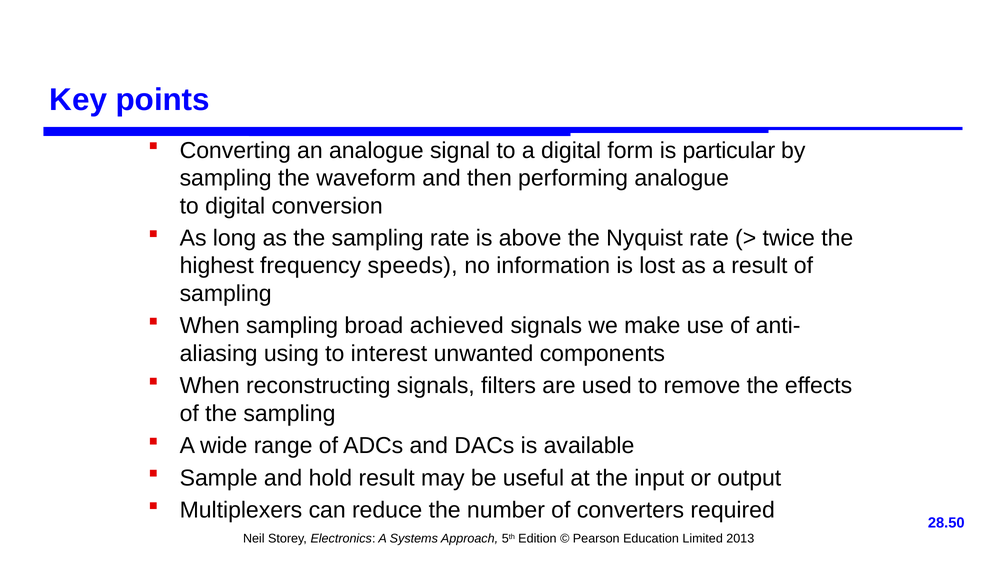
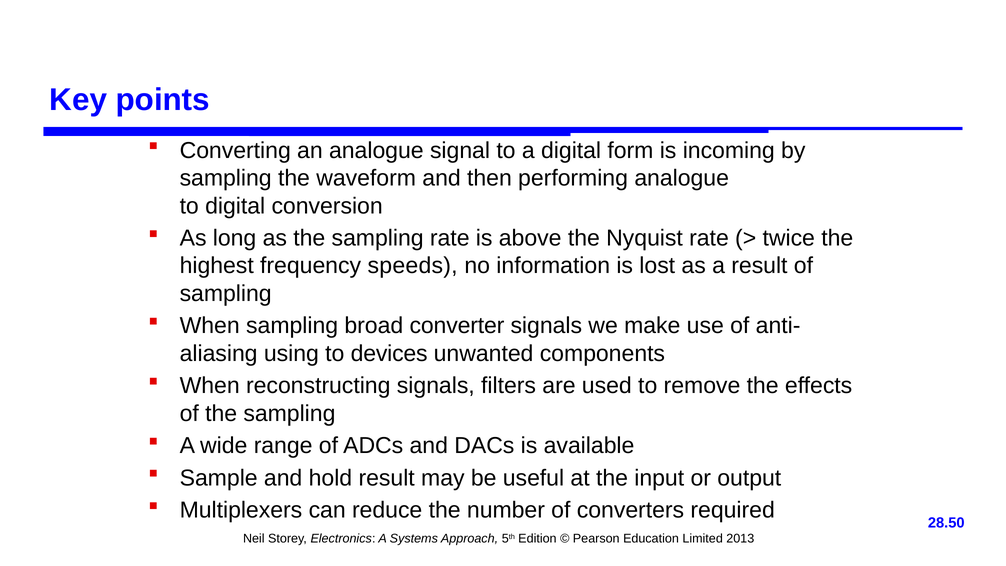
particular: particular -> incoming (729, 151)
achieved: achieved -> converter (457, 326)
interest: interest -> devices (389, 353)
